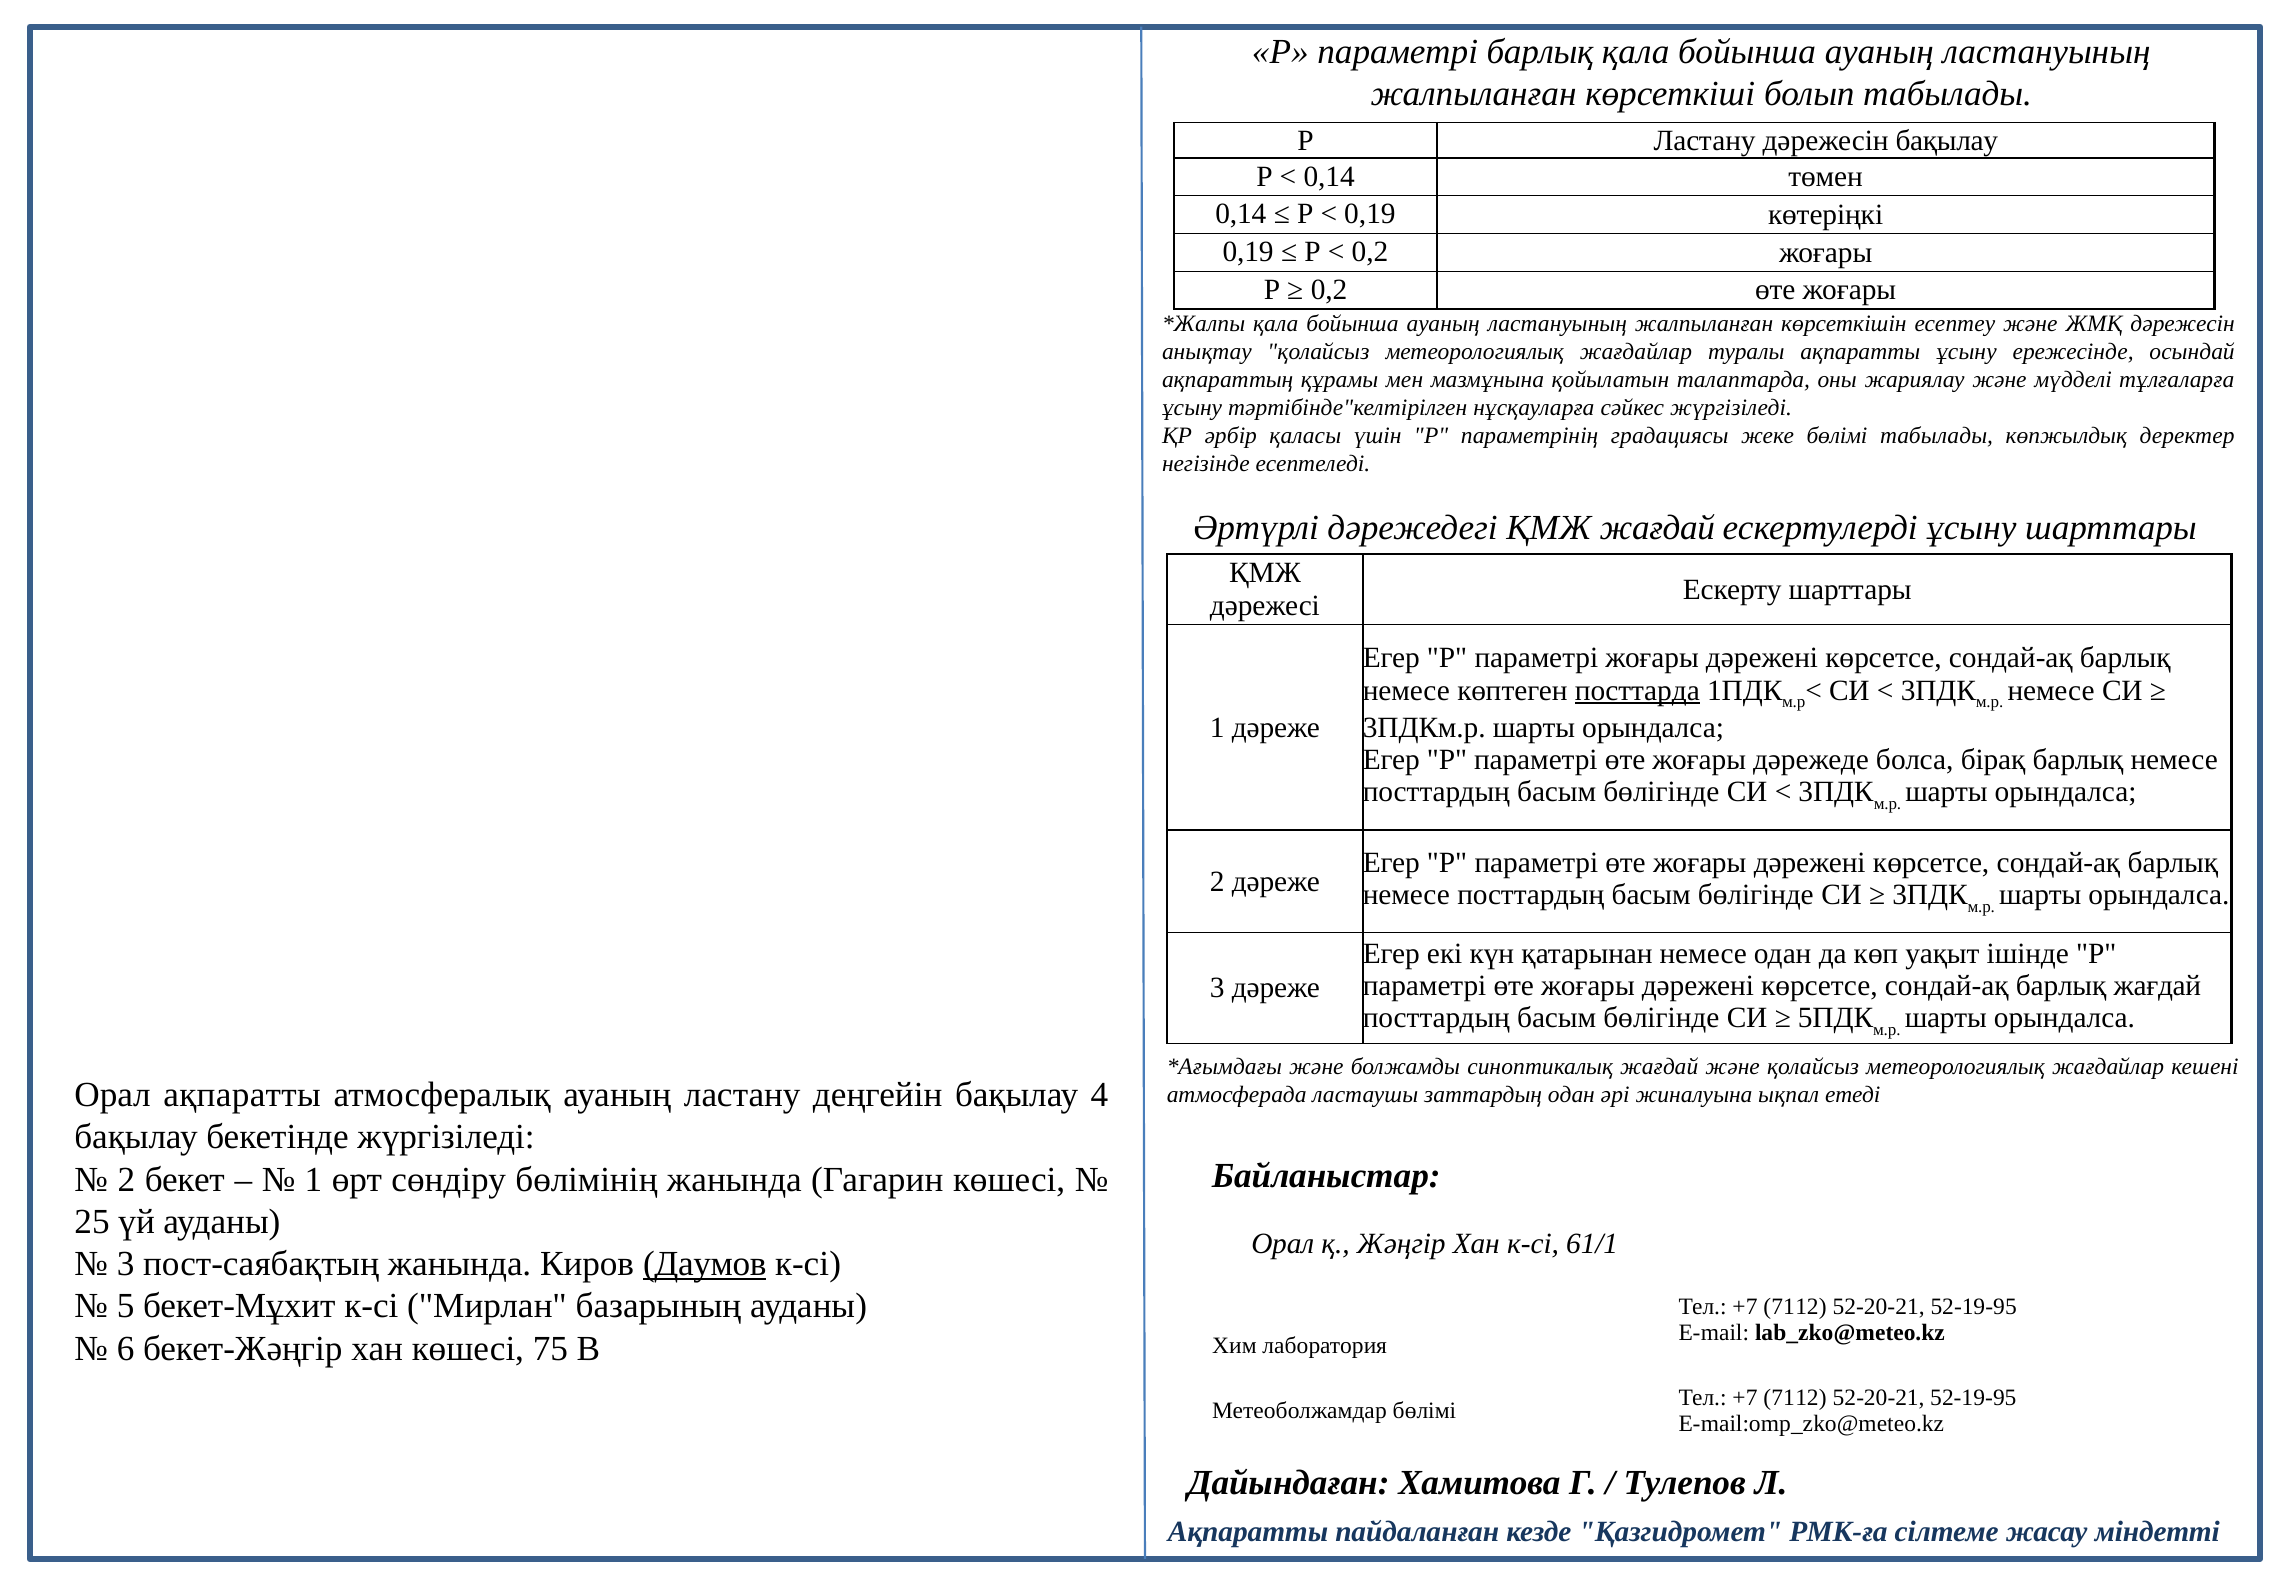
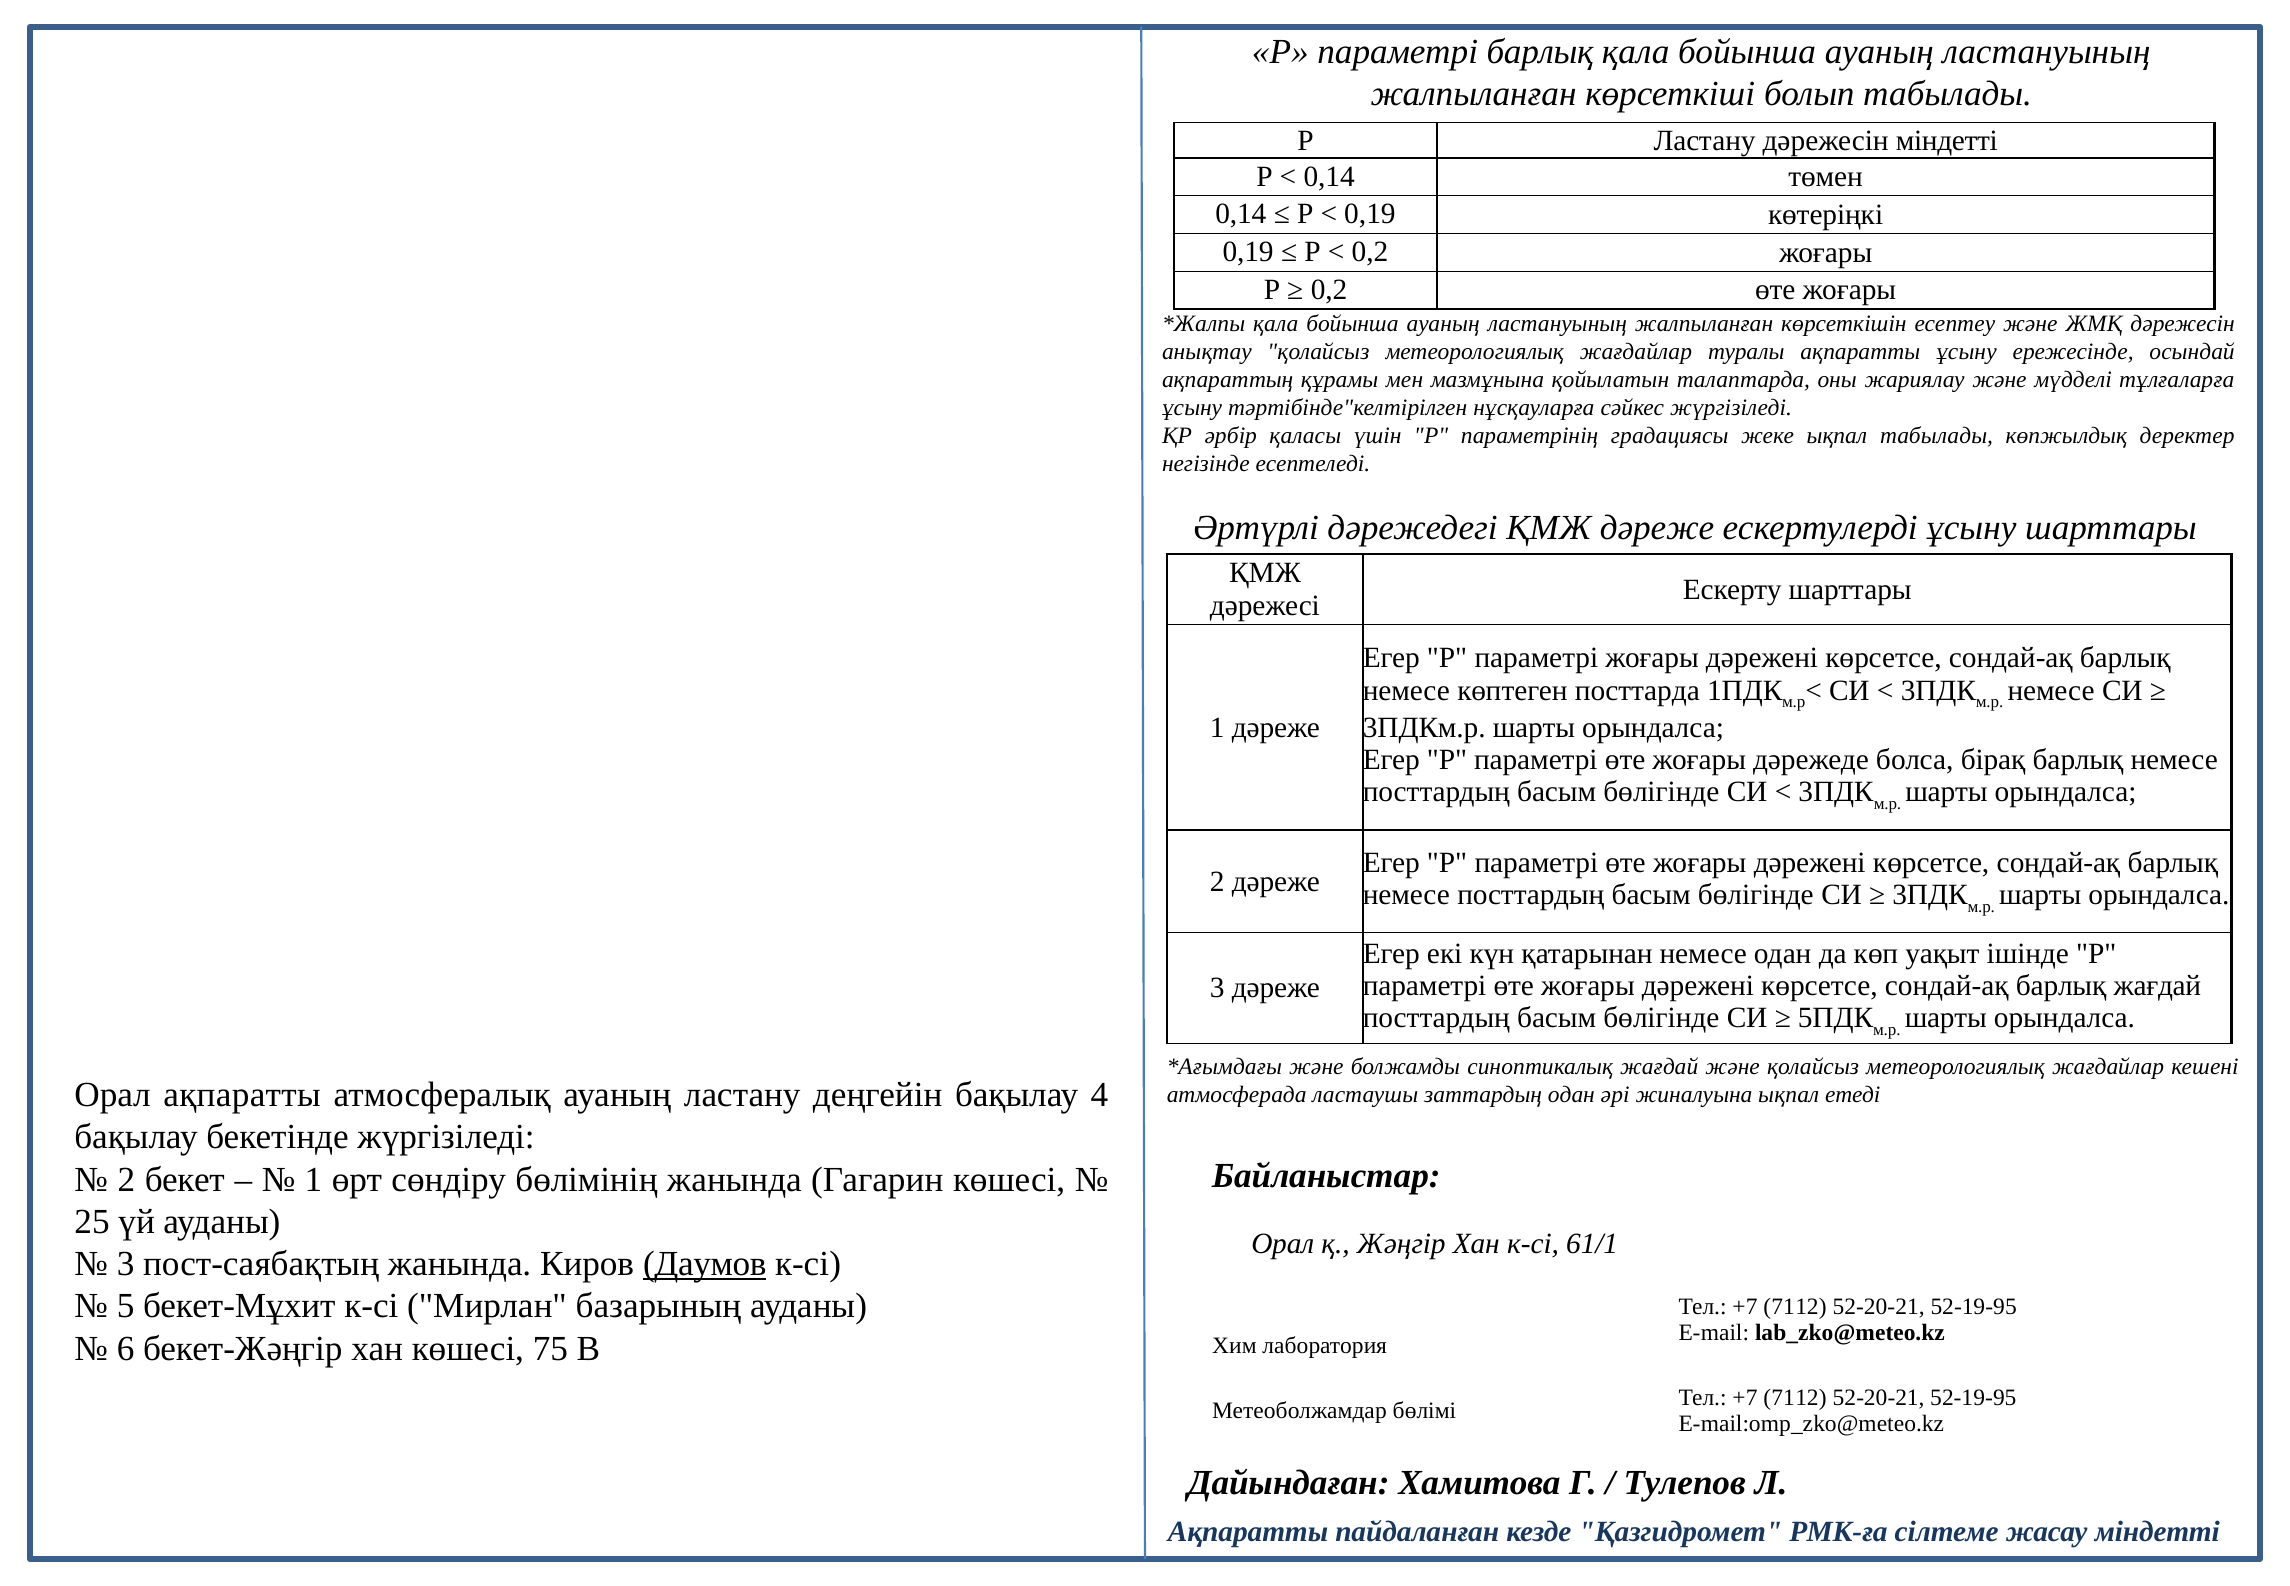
дәрежесін бақылау: бақылау -> міндетті (1947, 140)
жеке бөлімі: бөлімі -> ықпал (1837, 436)
ҚМЖ жағдай: жағдай -> дәреже (1657, 527)
посттарда underline: present -> none (1637, 690)
